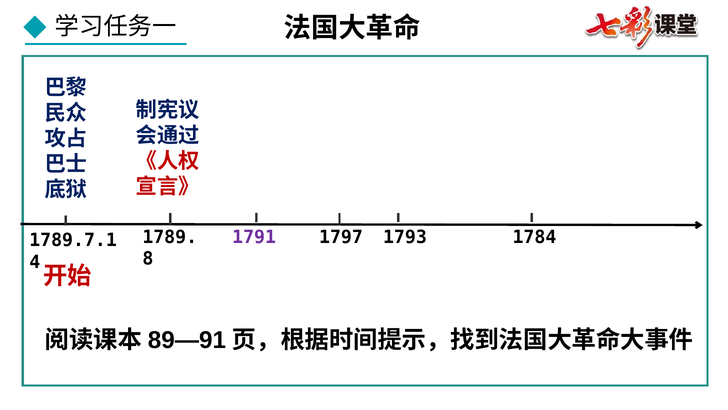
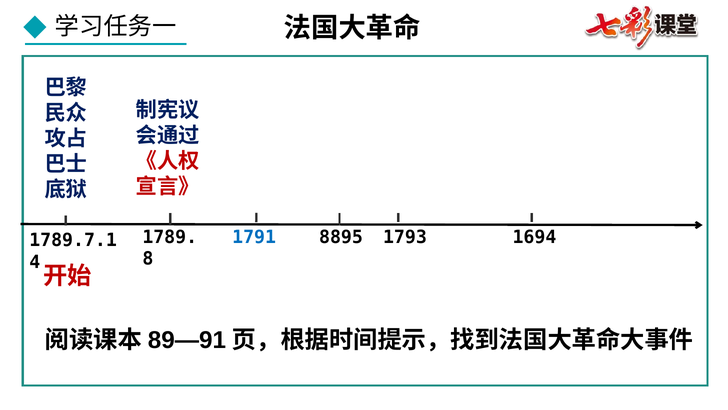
1791 colour: purple -> blue (254, 237)
1797: 1797 -> 8895 (341, 237)
1784: 1784 -> 1694 (534, 237)
